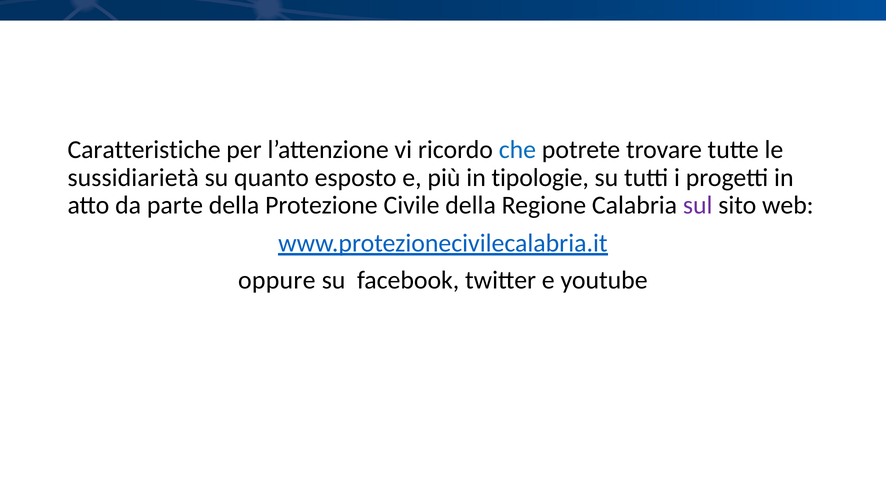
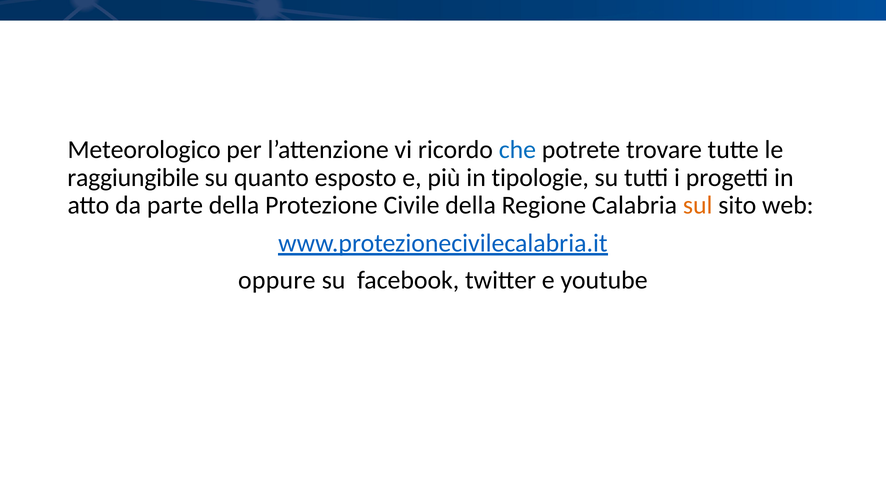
Caratteristiche: Caratteristiche -> Meteorologico (144, 150)
sussidiarietà: sussidiarietà -> raggiungibile (133, 178)
sul colour: purple -> orange (698, 206)
